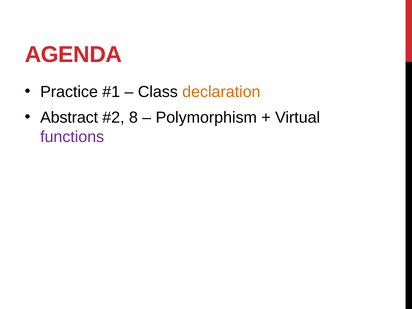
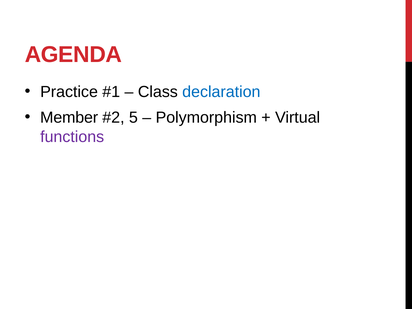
declaration colour: orange -> blue (221, 92)
Abstract: Abstract -> Member (69, 118)
8: 8 -> 5 (133, 118)
